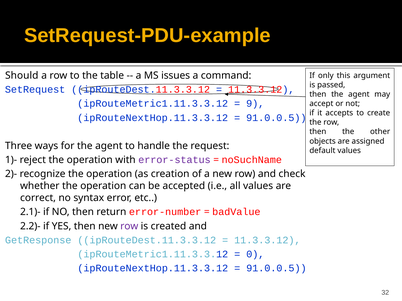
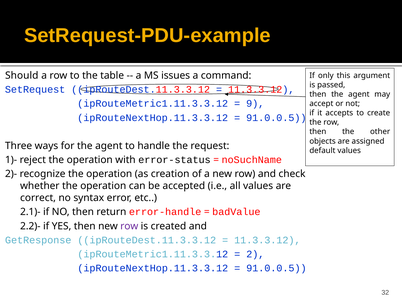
error-status colour: purple -> black (175, 160)
error-number: error-number -> error-handle (165, 212)
0: 0 -> 2 (255, 255)
